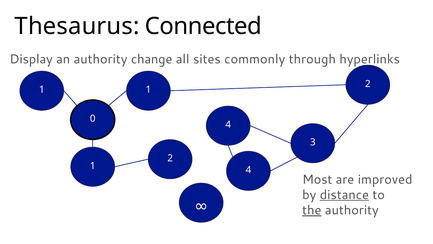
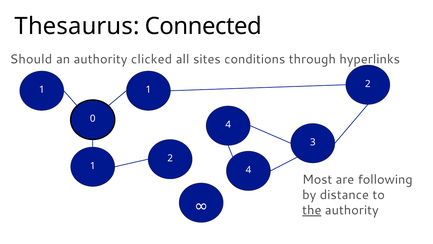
Display: Display -> Should (31, 59)
change: change -> clicked (152, 59)
commonly: commonly -> conditions (255, 59)
improved: improved -> following (385, 179)
distance underline: present -> none (344, 195)
